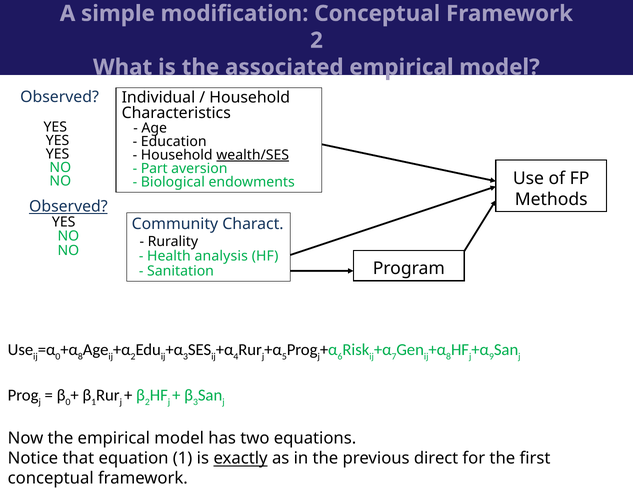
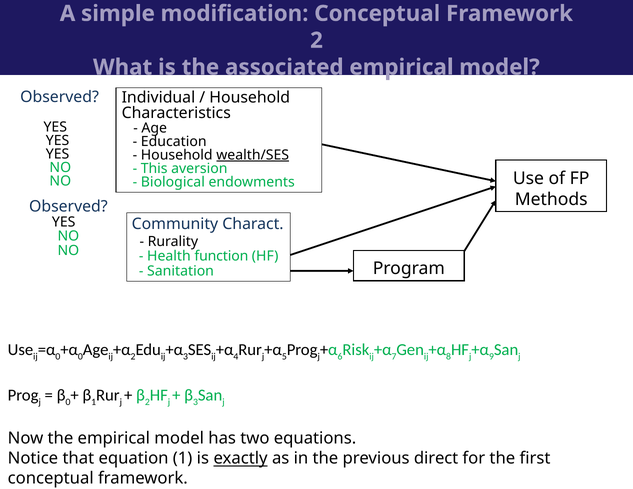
Part: Part -> This (154, 169)
Observed underline: present -> none (68, 207)
analysis: analysis -> function (221, 256)
8: 8 -> 0 (80, 356)
